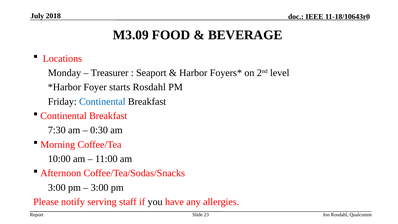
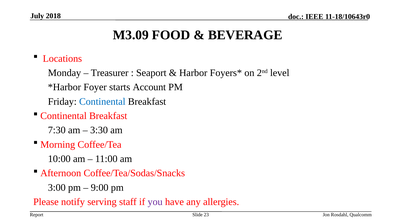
starts Rosdahl: Rosdahl -> Account (149, 87)
0:30: 0:30 -> 3:30 (99, 130)
3:00: 3:00 -> 9:00 (100, 187)
you colour: black -> purple (155, 202)
